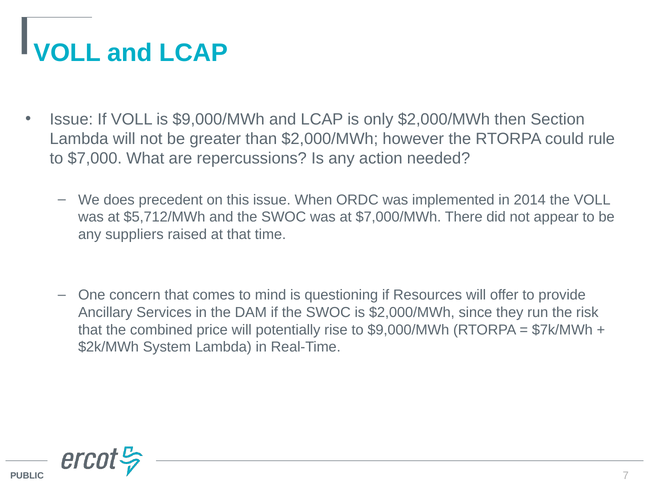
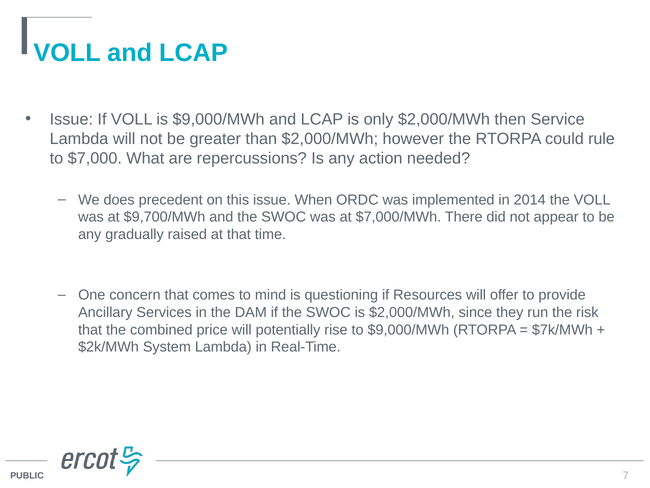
Section: Section -> Service (558, 119)
$5,712/MWh: $5,712/MWh -> $9,700/MWh (165, 217)
suppliers: suppliers -> gradually (135, 234)
